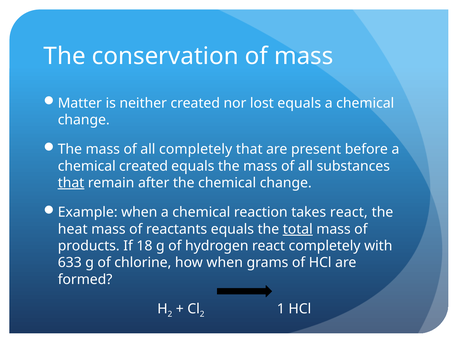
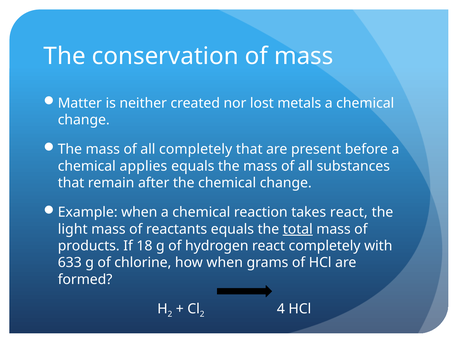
lost equals: equals -> metals (299, 103)
chemical created: created -> applies (143, 166)
that underline: present -> none (71, 183)
heat: heat -> light (73, 229)
1: 1 -> 4 (281, 309)
